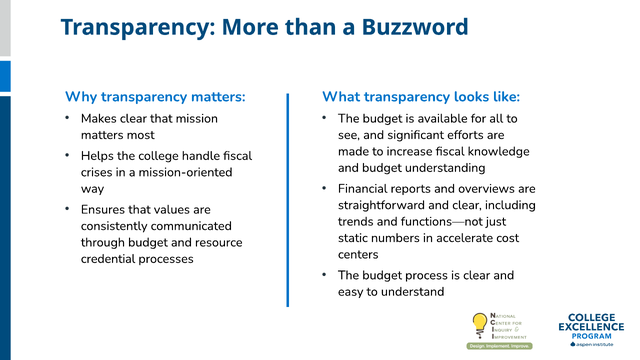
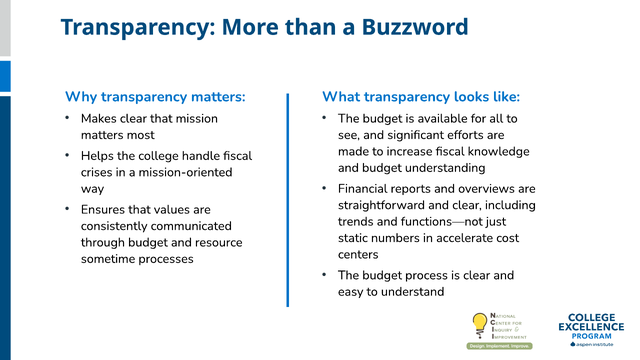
credential: credential -> sometime (108, 259)
